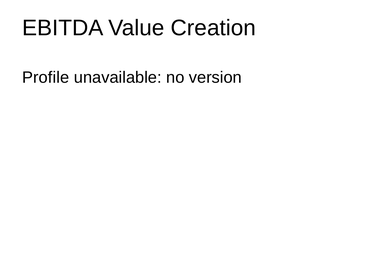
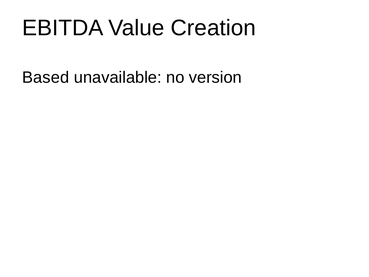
Profile: Profile -> Based (46, 77)
